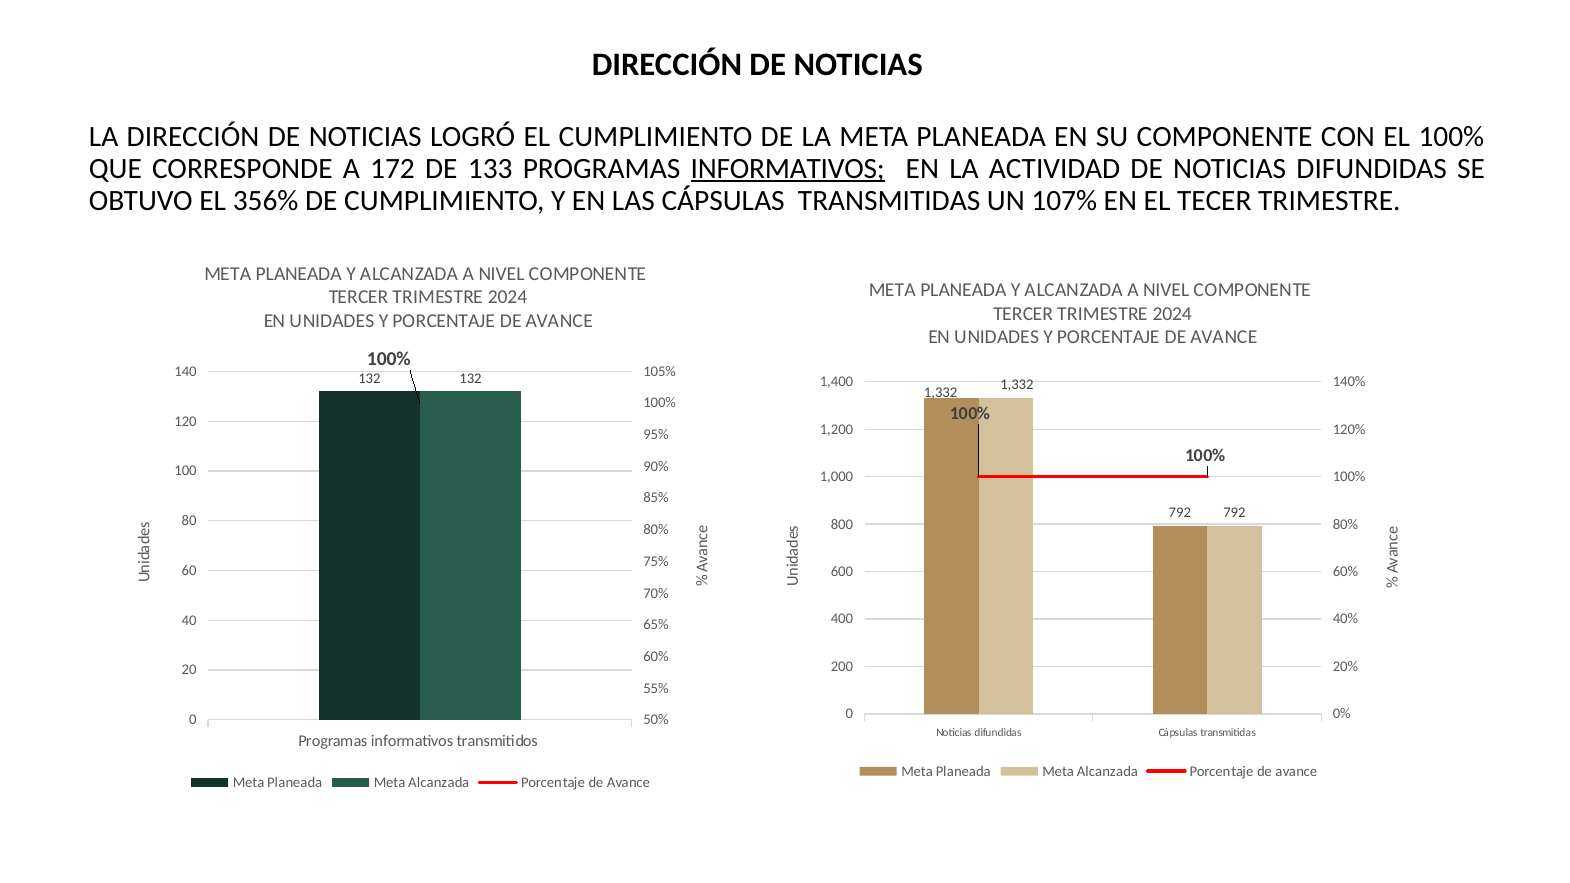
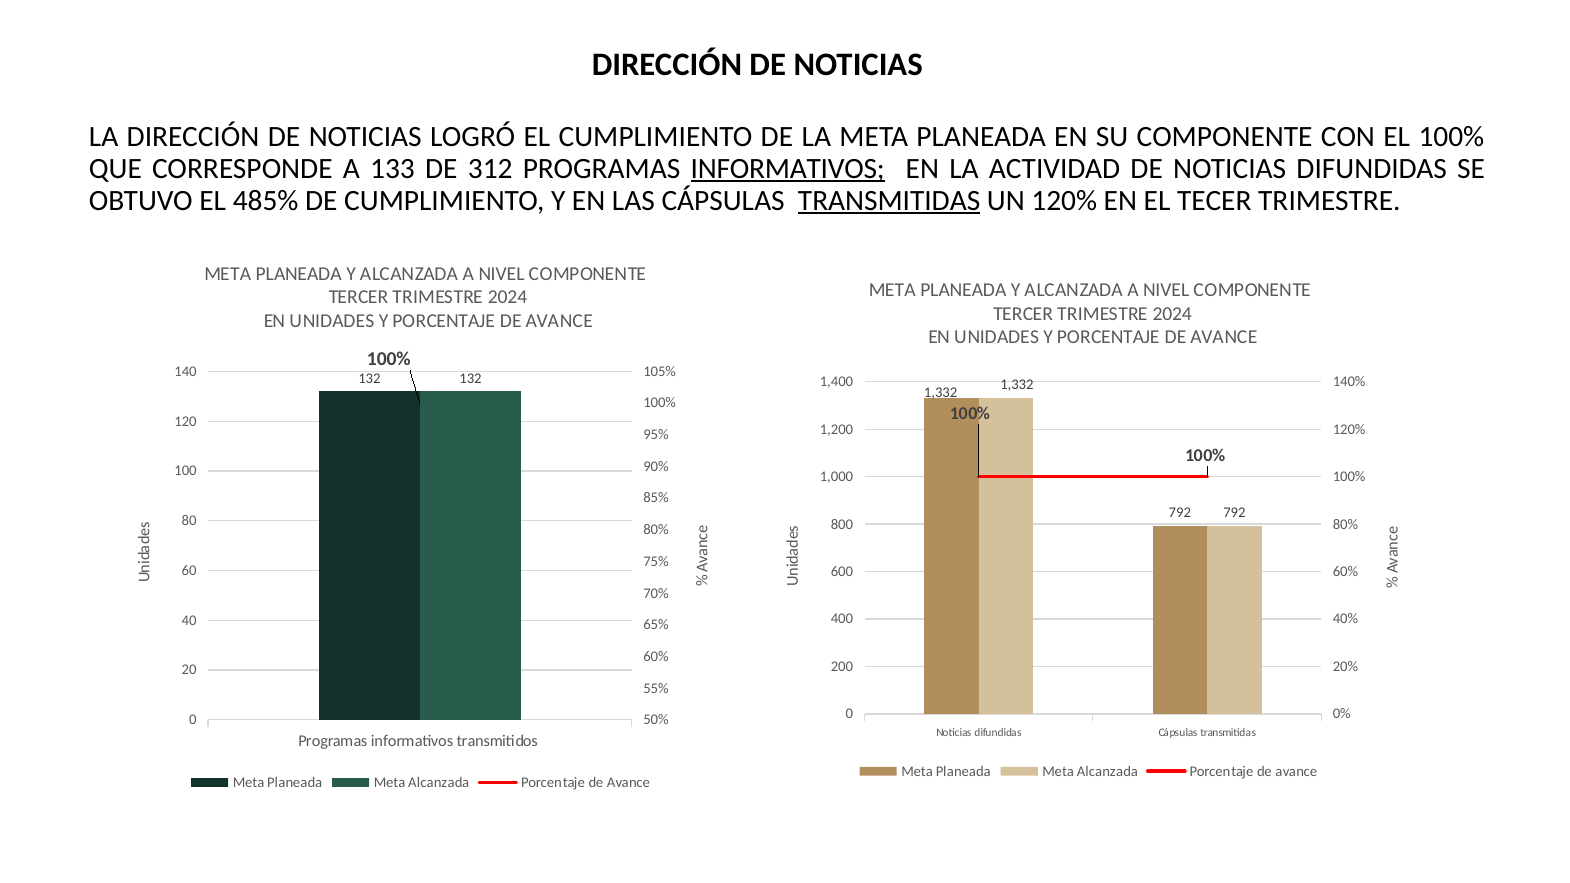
172: 172 -> 133 (392, 169)
133: 133 -> 312 (490, 169)
356%: 356% -> 485% (266, 200)
TRANSMITIDAS underline: none -> present (889, 200)
UN 107%: 107% -> 120% (1064, 200)
